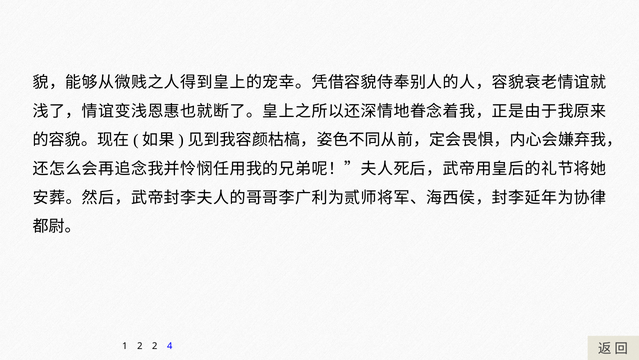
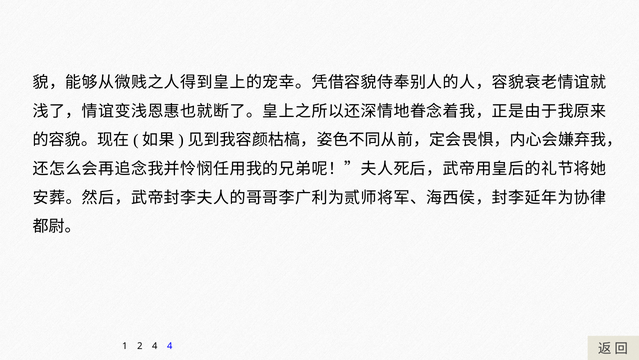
2 2: 2 -> 4 (155, 346)
